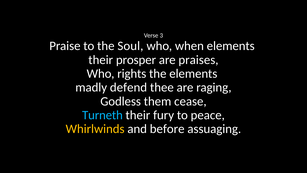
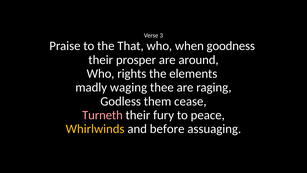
Soul: Soul -> That (131, 46)
when elements: elements -> goodness (231, 46)
praises: praises -> around (199, 60)
defend: defend -> waging (129, 87)
Turneth colour: light blue -> pink (102, 115)
